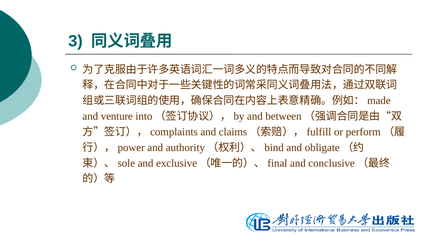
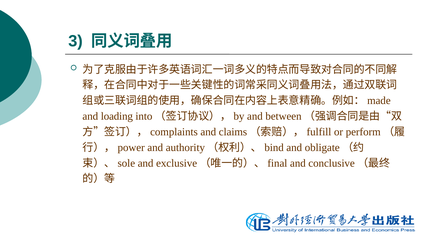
venture: venture -> loading (117, 116)
